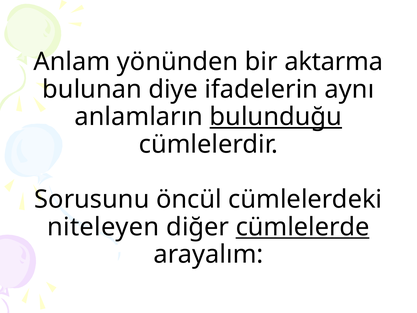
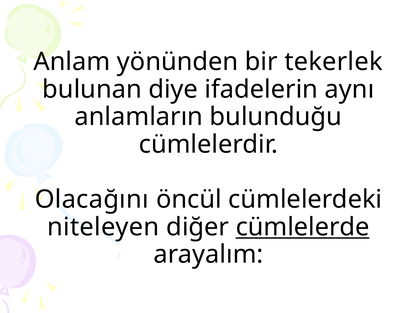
aktarma: aktarma -> tekerlek (334, 62)
bulunduğu underline: present -> none (276, 117)
Sorusunu: Sorusunu -> Olacağını (92, 199)
